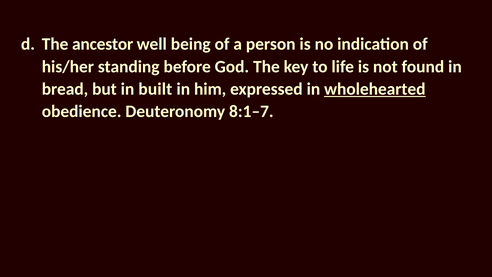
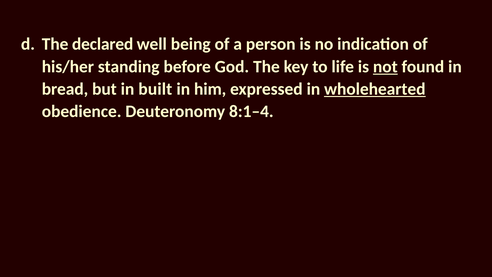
ancestor: ancestor -> declared (103, 44)
not underline: none -> present (385, 67)
8:1–7: 8:1–7 -> 8:1–4 (251, 111)
